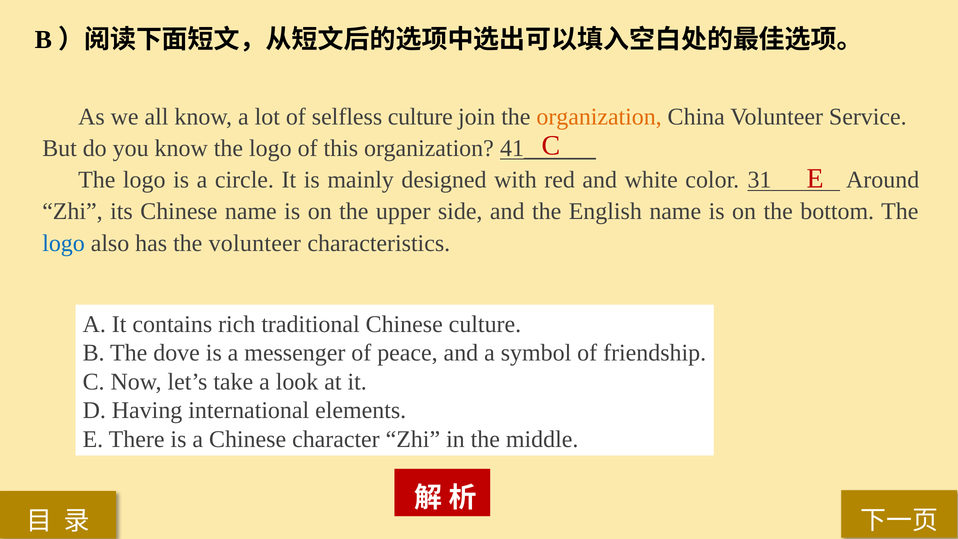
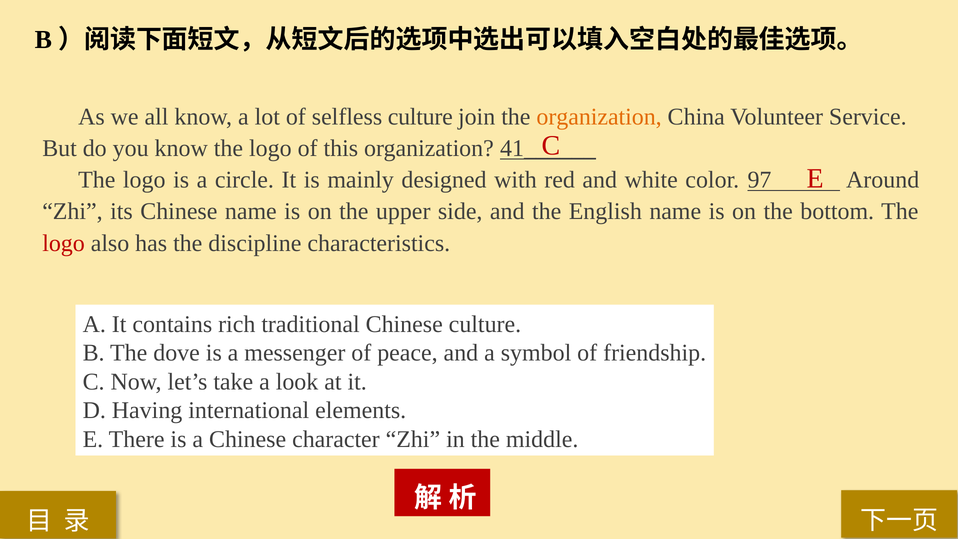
31: 31 -> 97 (759, 180)
logo colour: blue -> red (64, 243)
the volunteer: volunteer -> discipline (255, 243)
